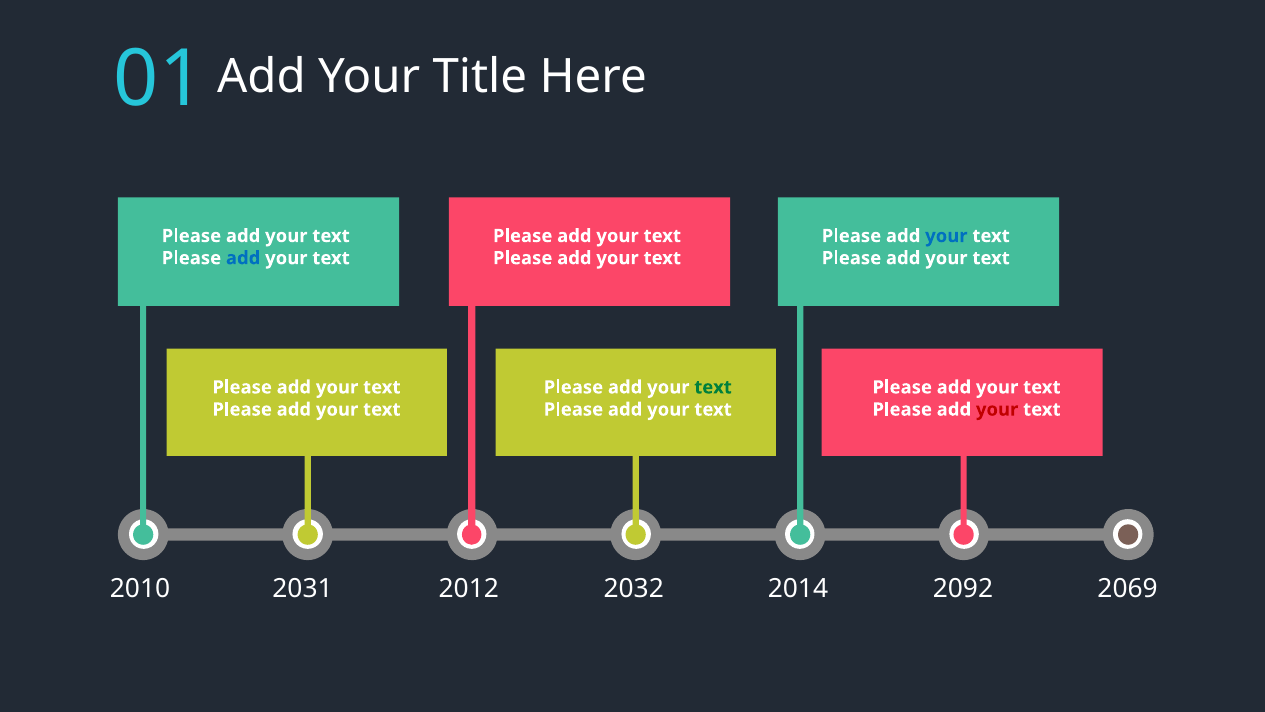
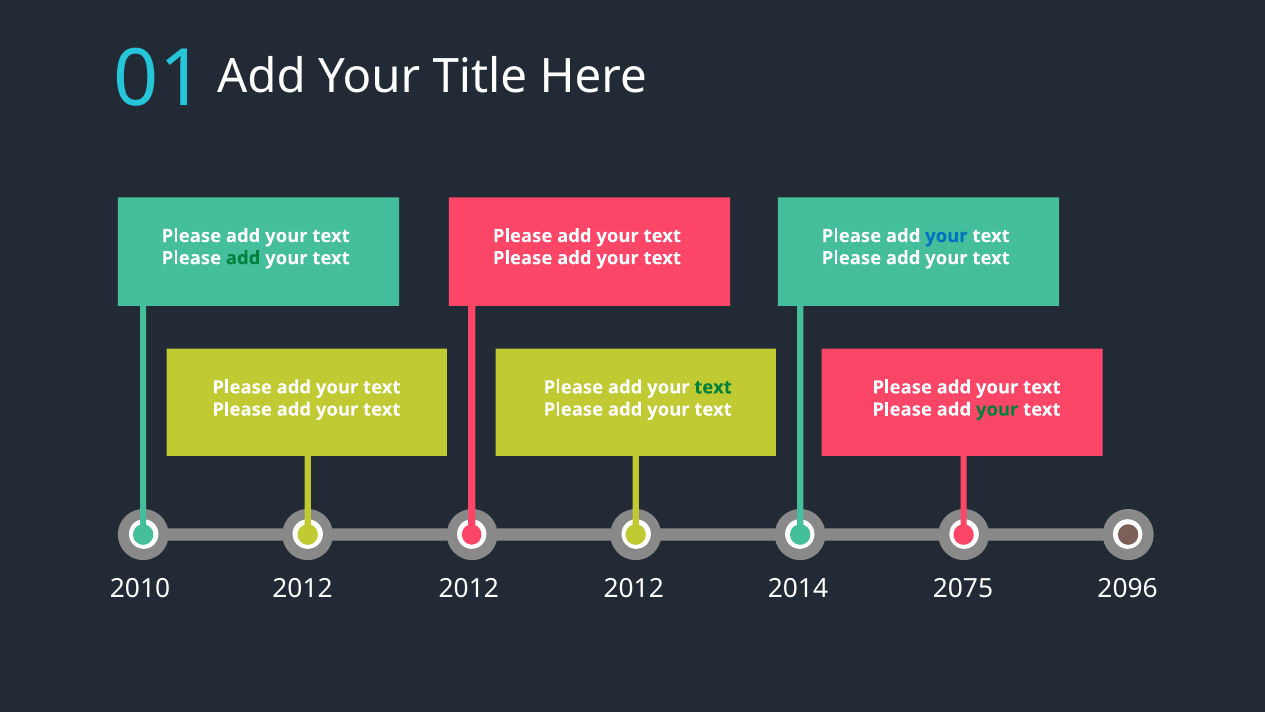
add colour: blue -> green (243, 258)
your colour: red -> green (997, 409)
2010 2031: 2031 -> 2012 (303, 588)
2032: 2032 -> 2012 (634, 588)
2092: 2092 -> 2075 (963, 588)
2069: 2069 -> 2096 (1128, 588)
